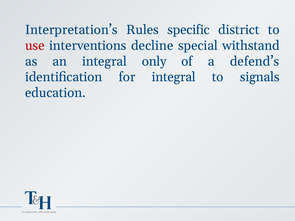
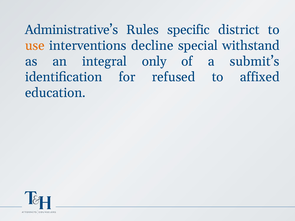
Interpretation’s: Interpretation’s -> Administrative’s (71, 30)
use colour: red -> orange (35, 46)
defend’s: defend’s -> submit’s (255, 61)
for integral: integral -> refused (174, 77)
signals: signals -> affixed (260, 77)
